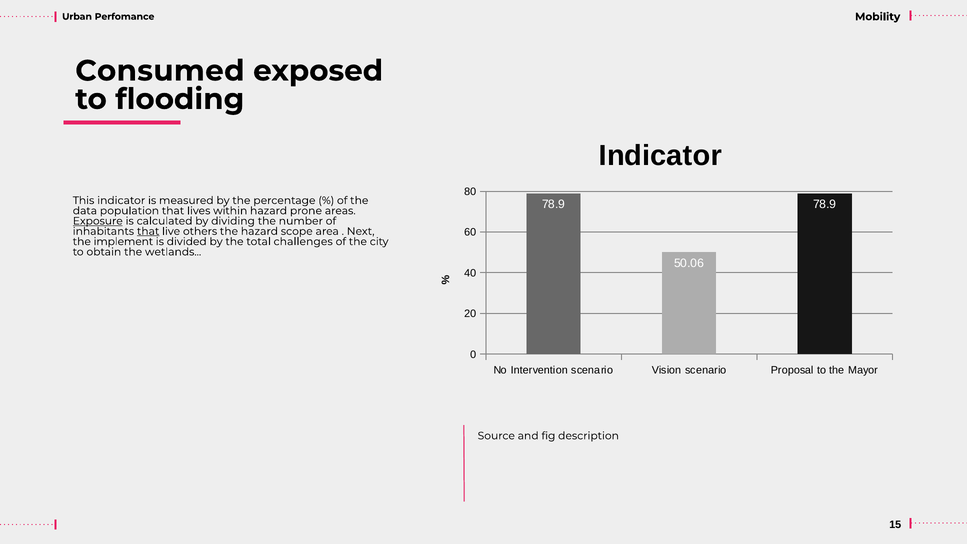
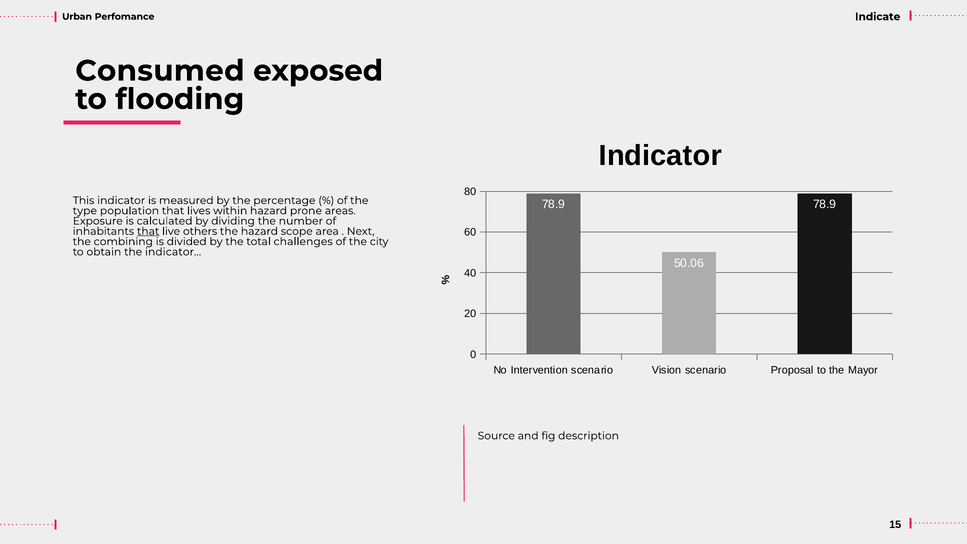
Mobility: Mobility -> Indicate (878, 17)
data: data -> type (85, 211)
Exposure underline: present -> none (98, 221)
implement: implement -> combining (123, 242)
the wetlands: wetlands -> indicator (173, 252)
